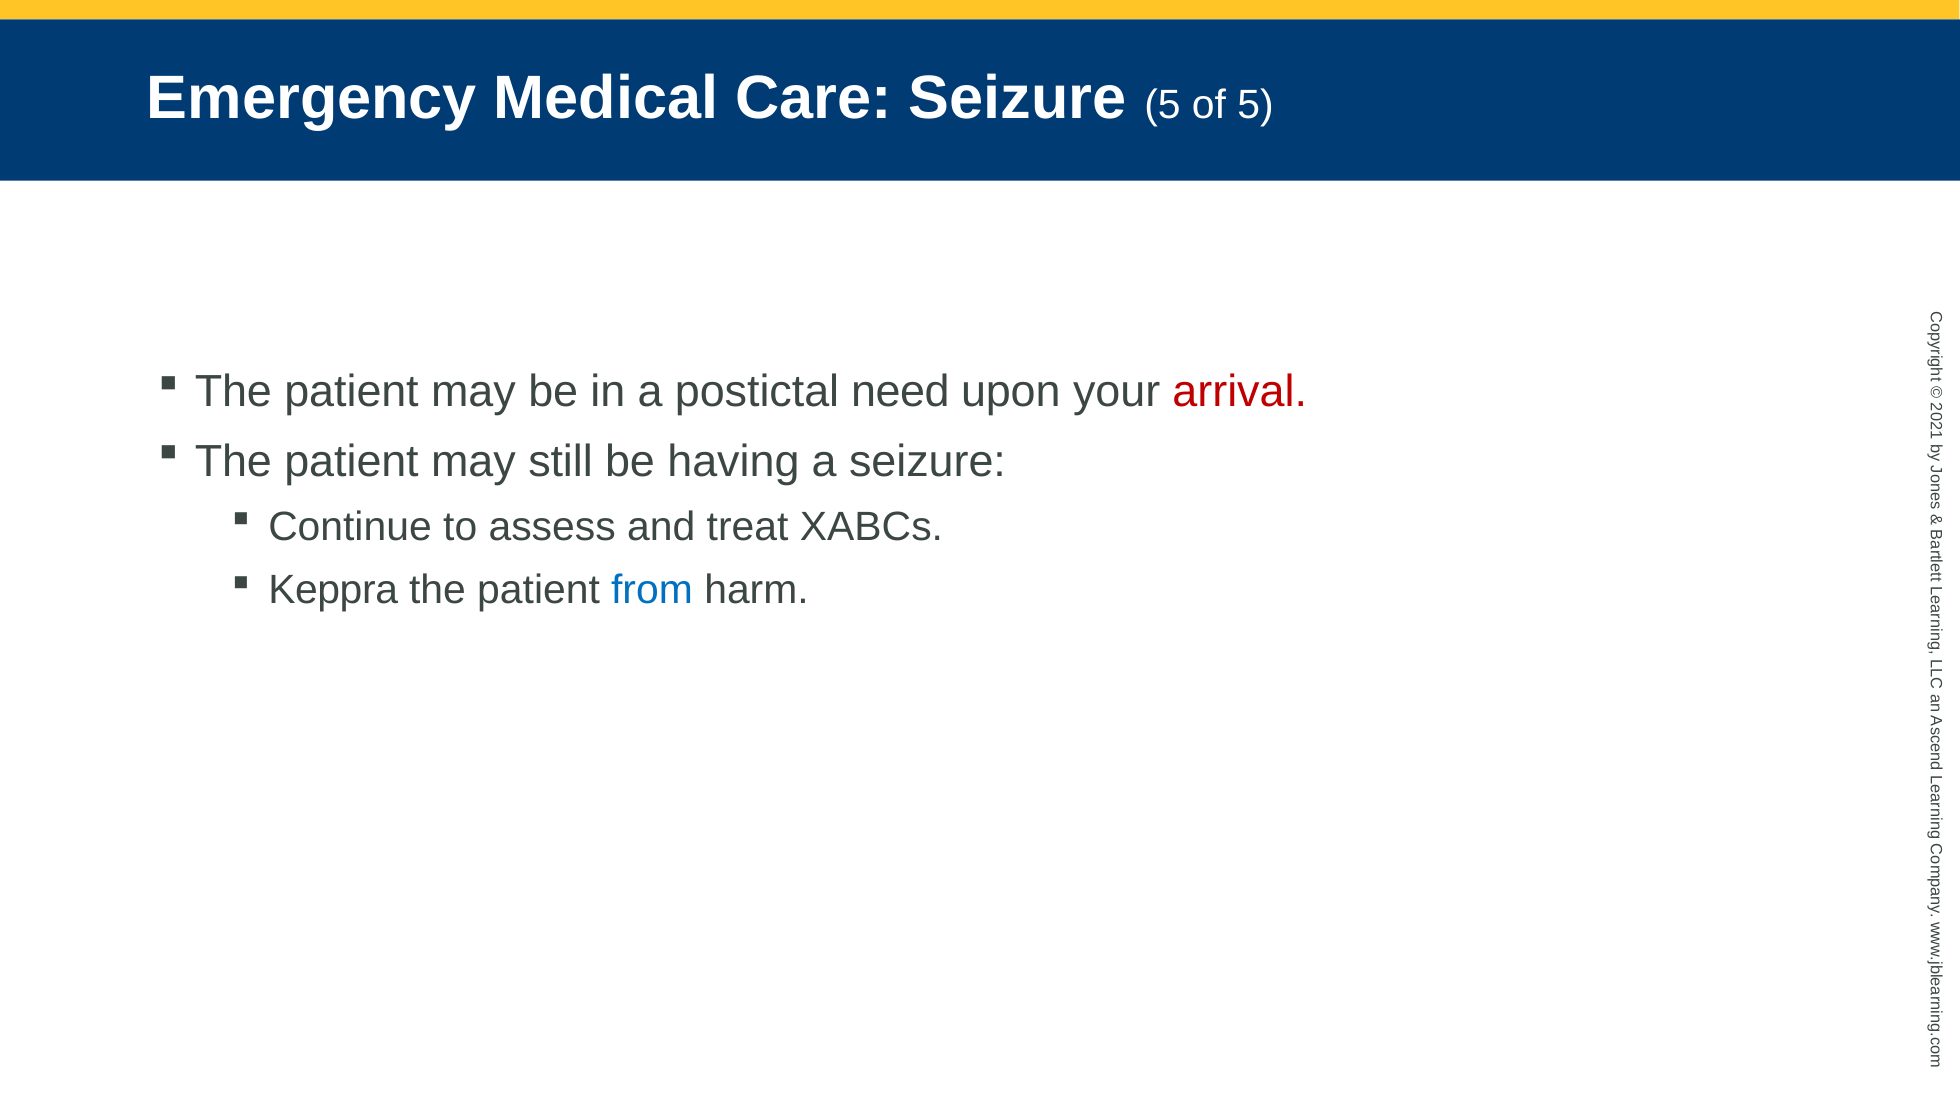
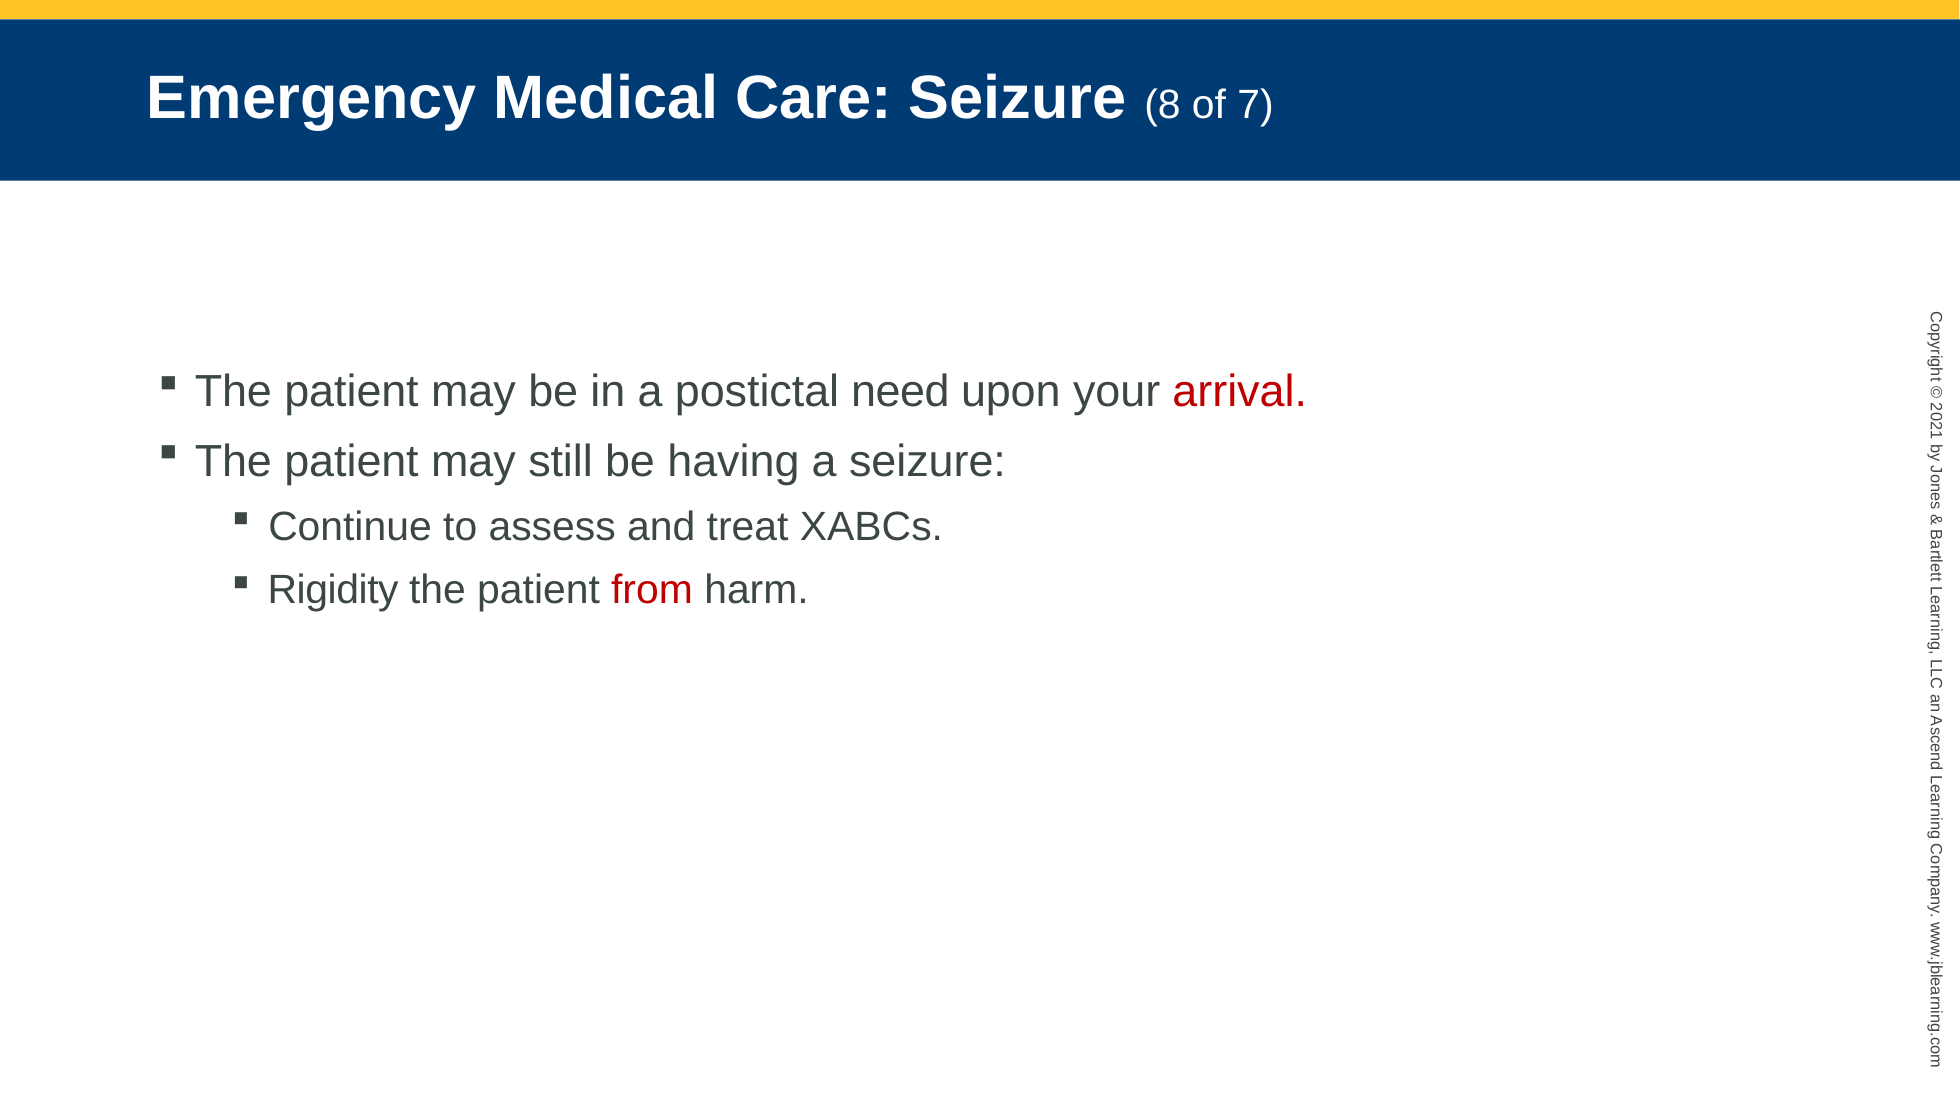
Seizure 5: 5 -> 8 (1163, 105)
of 5: 5 -> 7 (1256, 105)
Keppra: Keppra -> Rigidity (333, 590)
from colour: blue -> red (652, 590)
